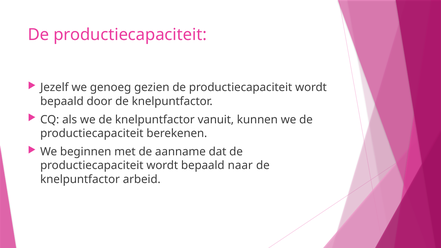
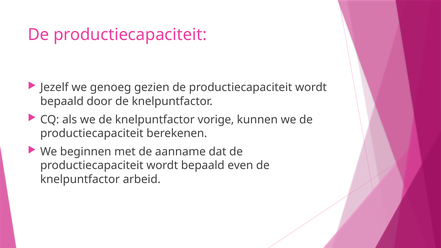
vanuit: vanuit -> vorige (216, 120)
naar: naar -> even (240, 166)
